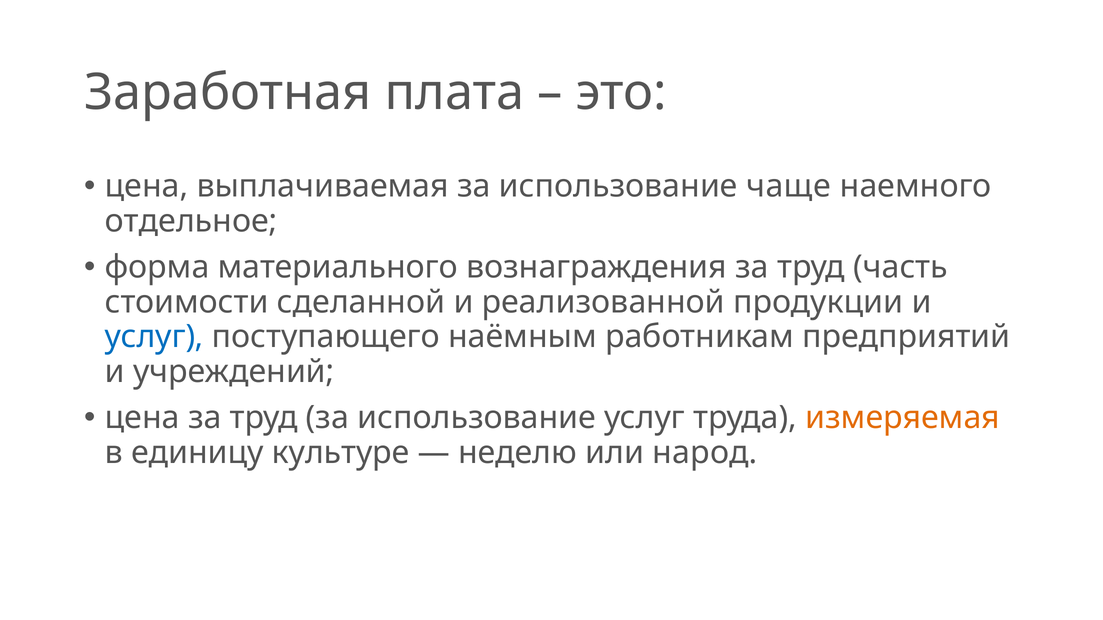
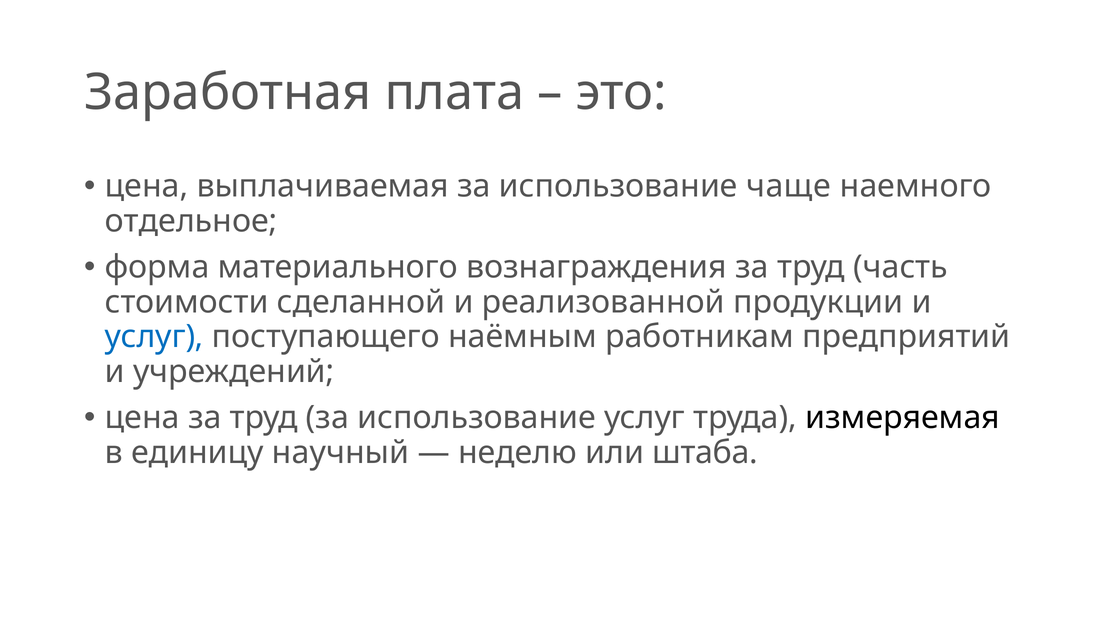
измеряемая colour: orange -> black (903, 418)
культуре: культуре -> научный (341, 453)
народ: народ -> штаба (705, 453)
